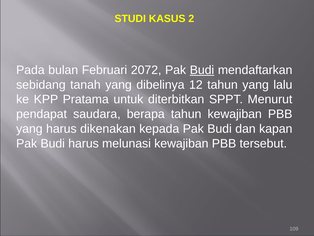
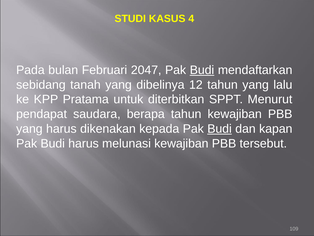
2: 2 -> 4 (191, 19)
2072: 2072 -> 2047 (146, 70)
Budi underline: none -> present (220, 129)
